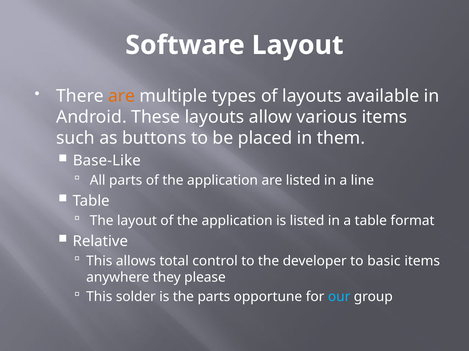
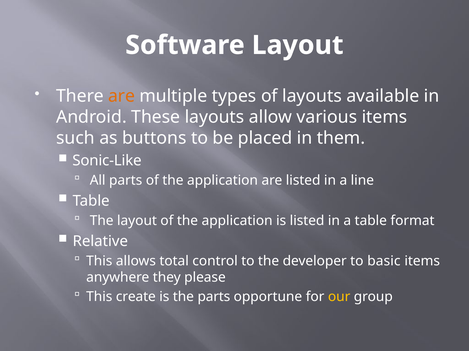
Base-Like: Base-Like -> Sonic-Like (107, 161)
solder: solder -> create (136, 297)
our colour: light blue -> yellow (339, 297)
